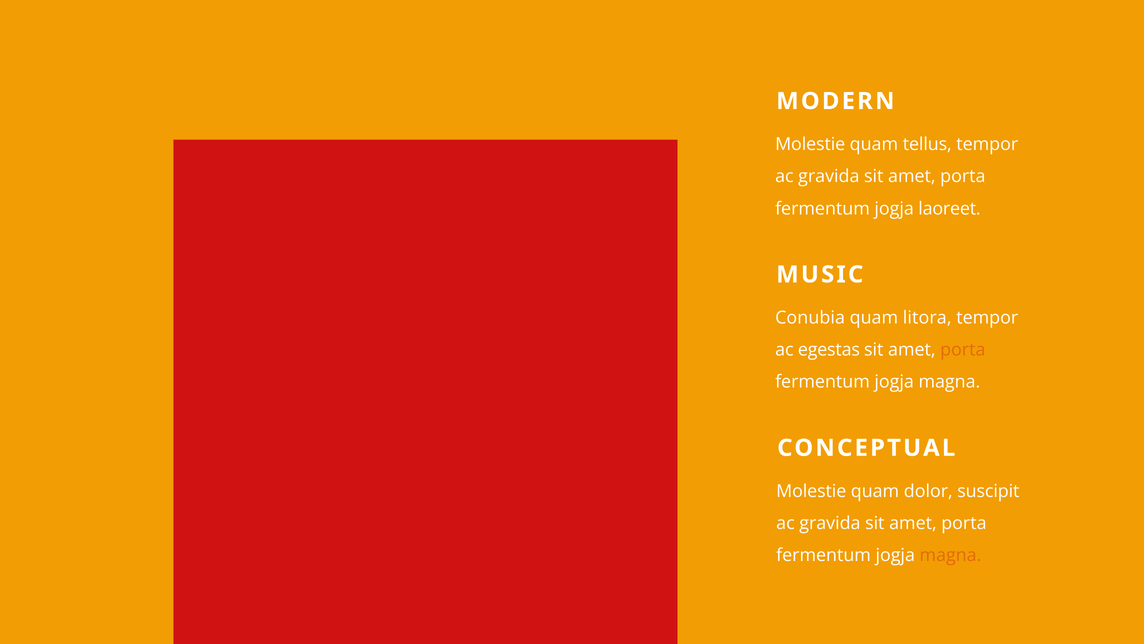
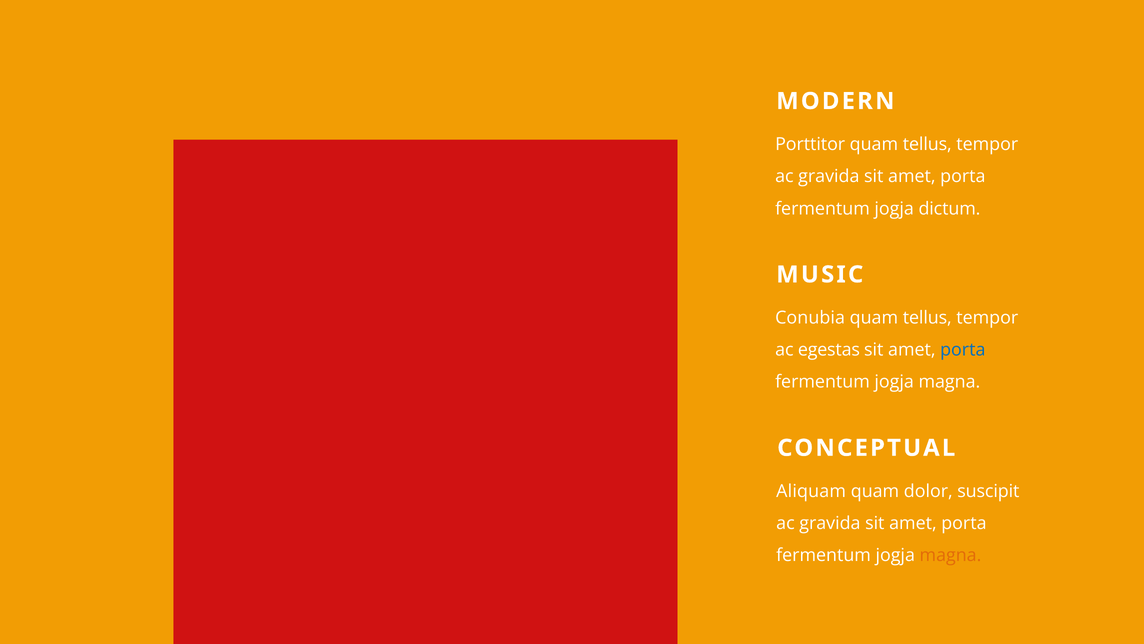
Molestie: Molestie -> Porttitor (810, 144)
laoreet: laoreet -> dictum (949, 209)
litora: litora -> tellus (927, 317)
porta colour: orange -> blue (963, 350)
Molestie: Molestie -> Aliquam (811, 491)
